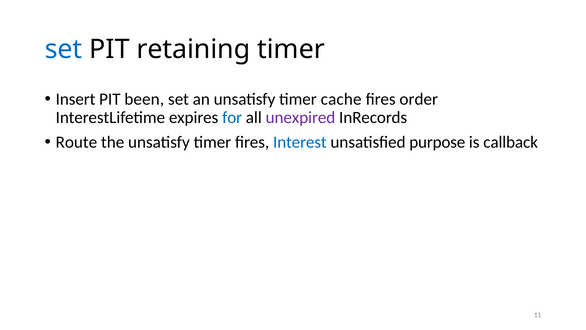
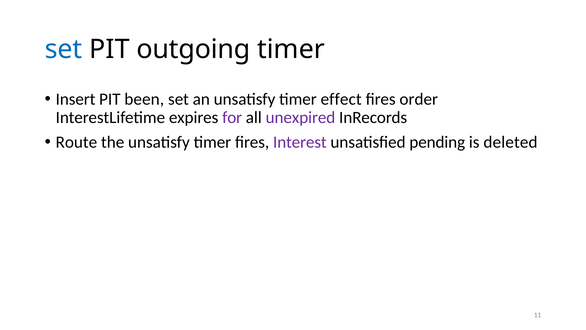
retaining: retaining -> outgoing (193, 49)
cache: cache -> effect (341, 99)
for colour: blue -> purple (232, 118)
Interest colour: blue -> purple (300, 142)
purpose: purpose -> pending (437, 142)
callback: callback -> deleted (510, 142)
